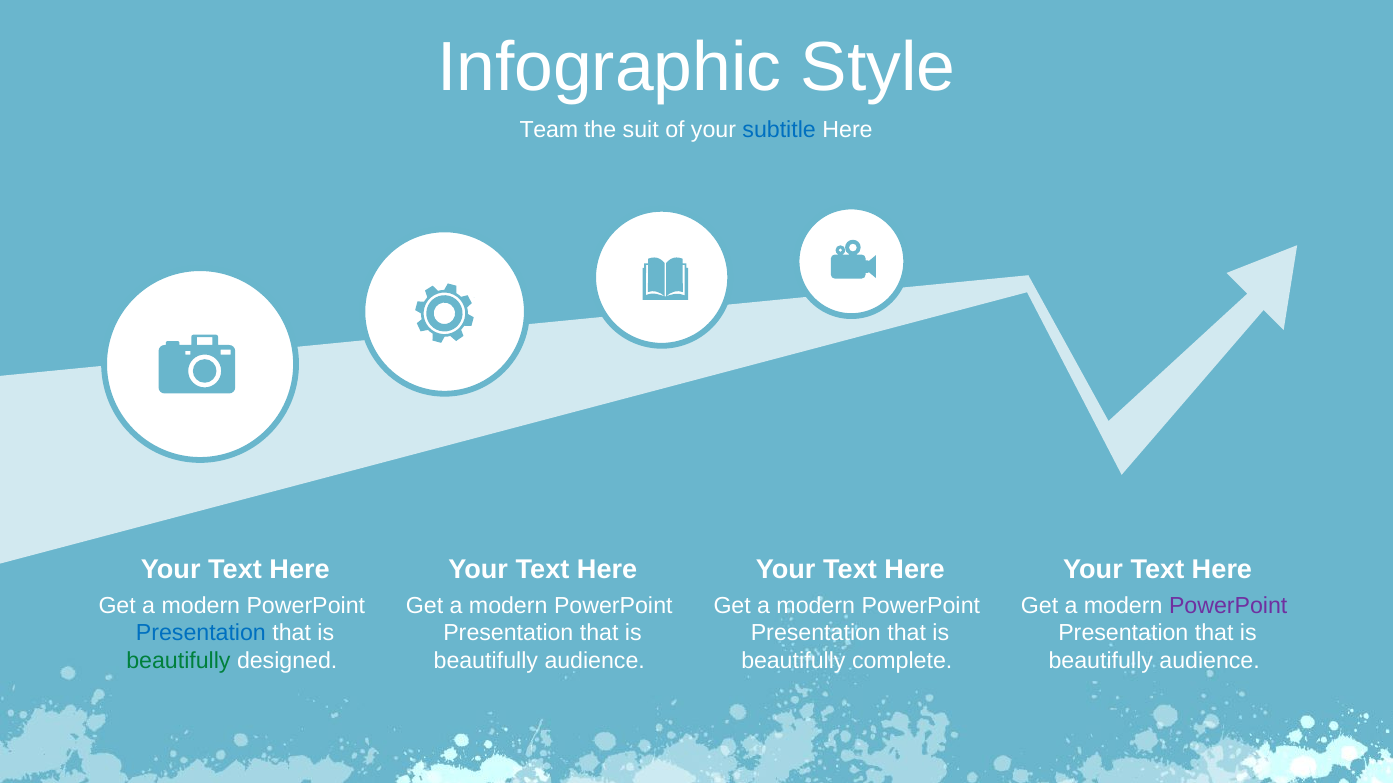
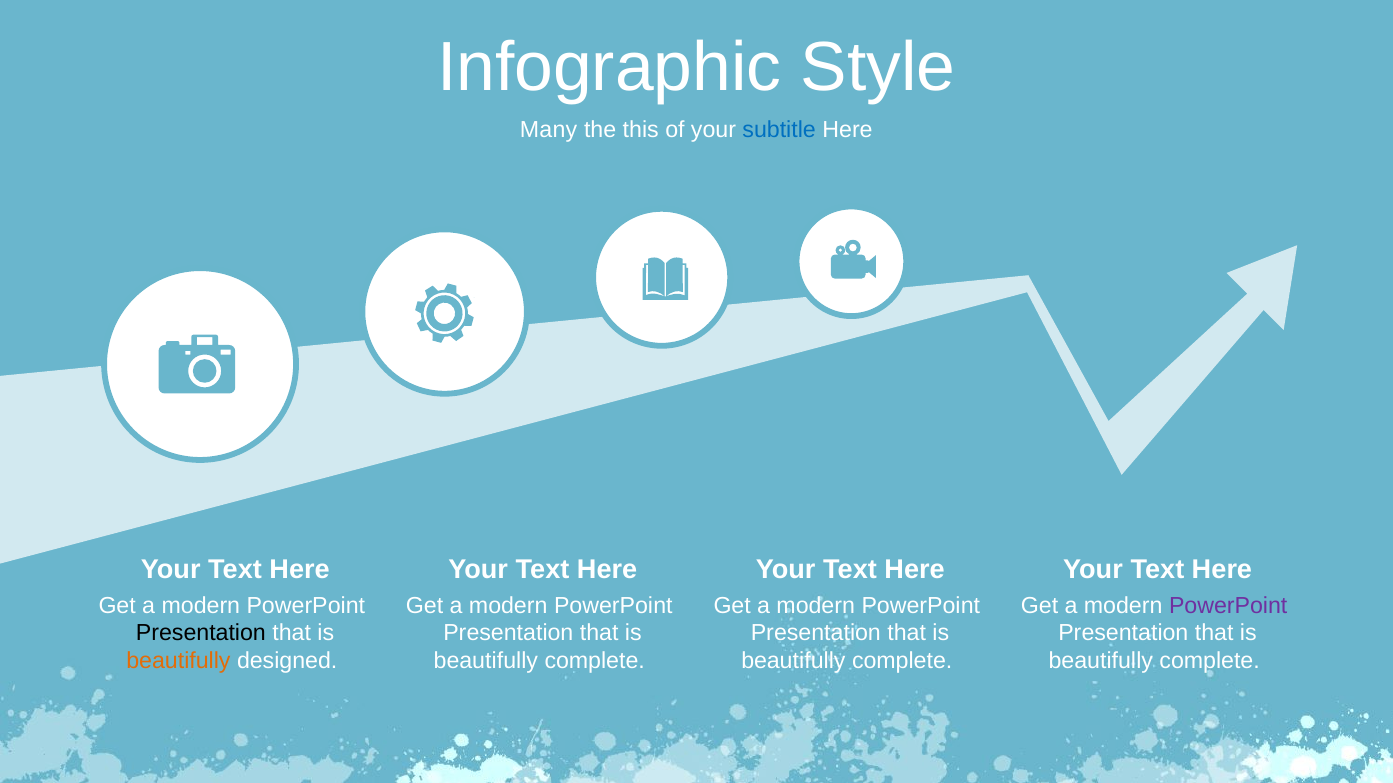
Team: Team -> Many (549, 130)
suit: suit -> this (641, 130)
Presentation colour: blue -> black (201, 634)
beautifully colour: green -> orange (178, 662)
audience: audience -> complete (595, 662)
audience: audience -> complete (1210, 662)
